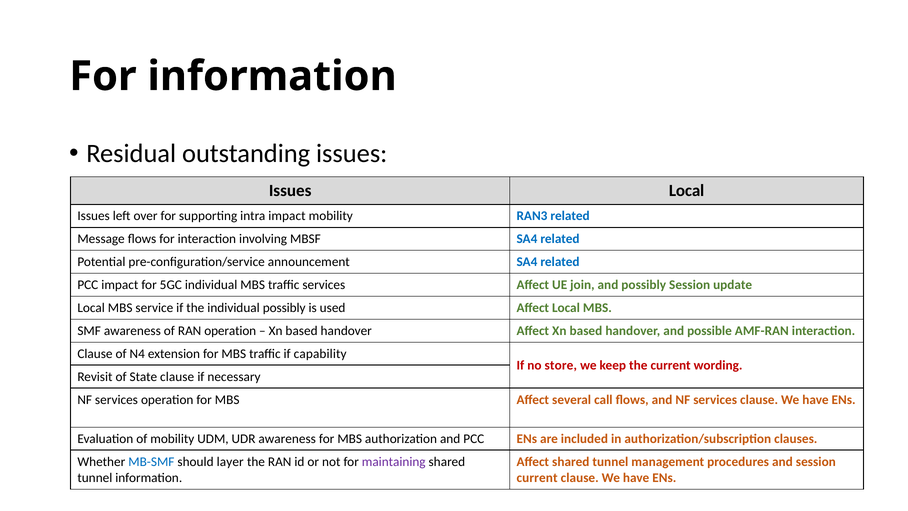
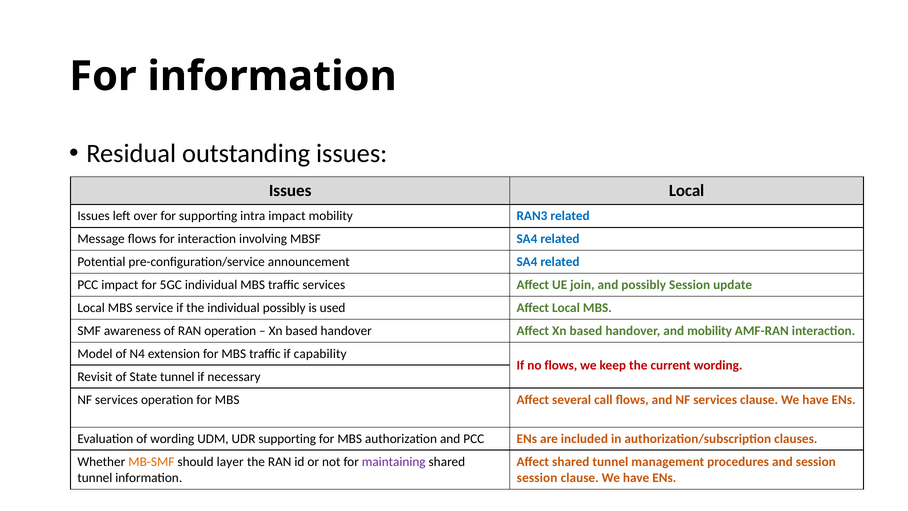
and possible: possible -> mobility (710, 331)
Clause: Clause -> Model (95, 354)
no store: store -> flows (561, 365)
State clause: clause -> tunnel (177, 377)
of mobility: mobility -> wording (172, 439)
UDR awareness: awareness -> supporting (287, 439)
MB-SMF colour: blue -> orange (151, 462)
current: current -> session (537, 478)
